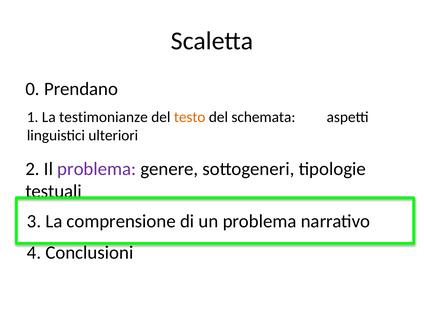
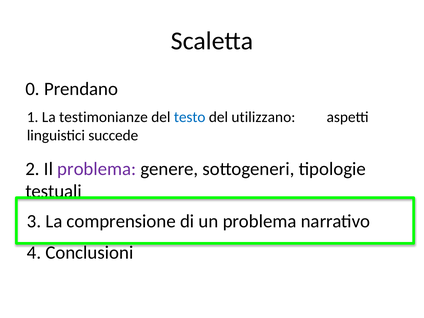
testo colour: orange -> blue (190, 117)
schemata: schemata -> utilizzano (263, 117)
ulteriori: ulteriori -> succede (113, 135)
